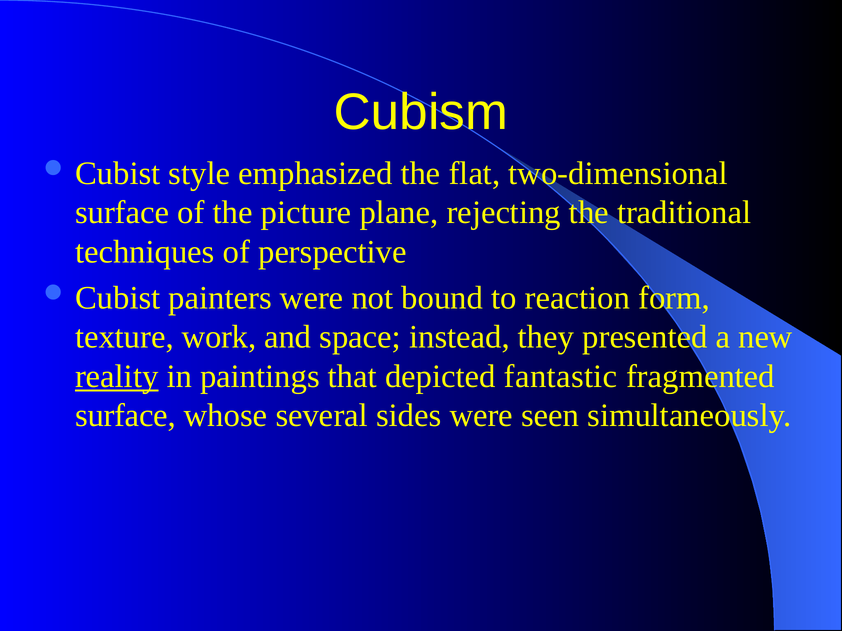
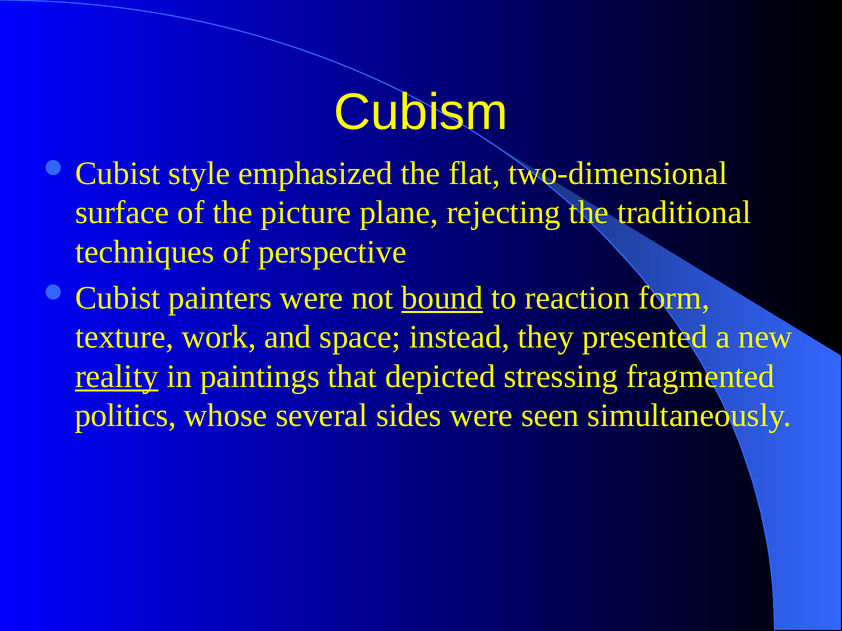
bound underline: none -> present (442, 298)
fantastic: fantastic -> stressing (561, 377)
surface: surface -> politics (126, 416)
